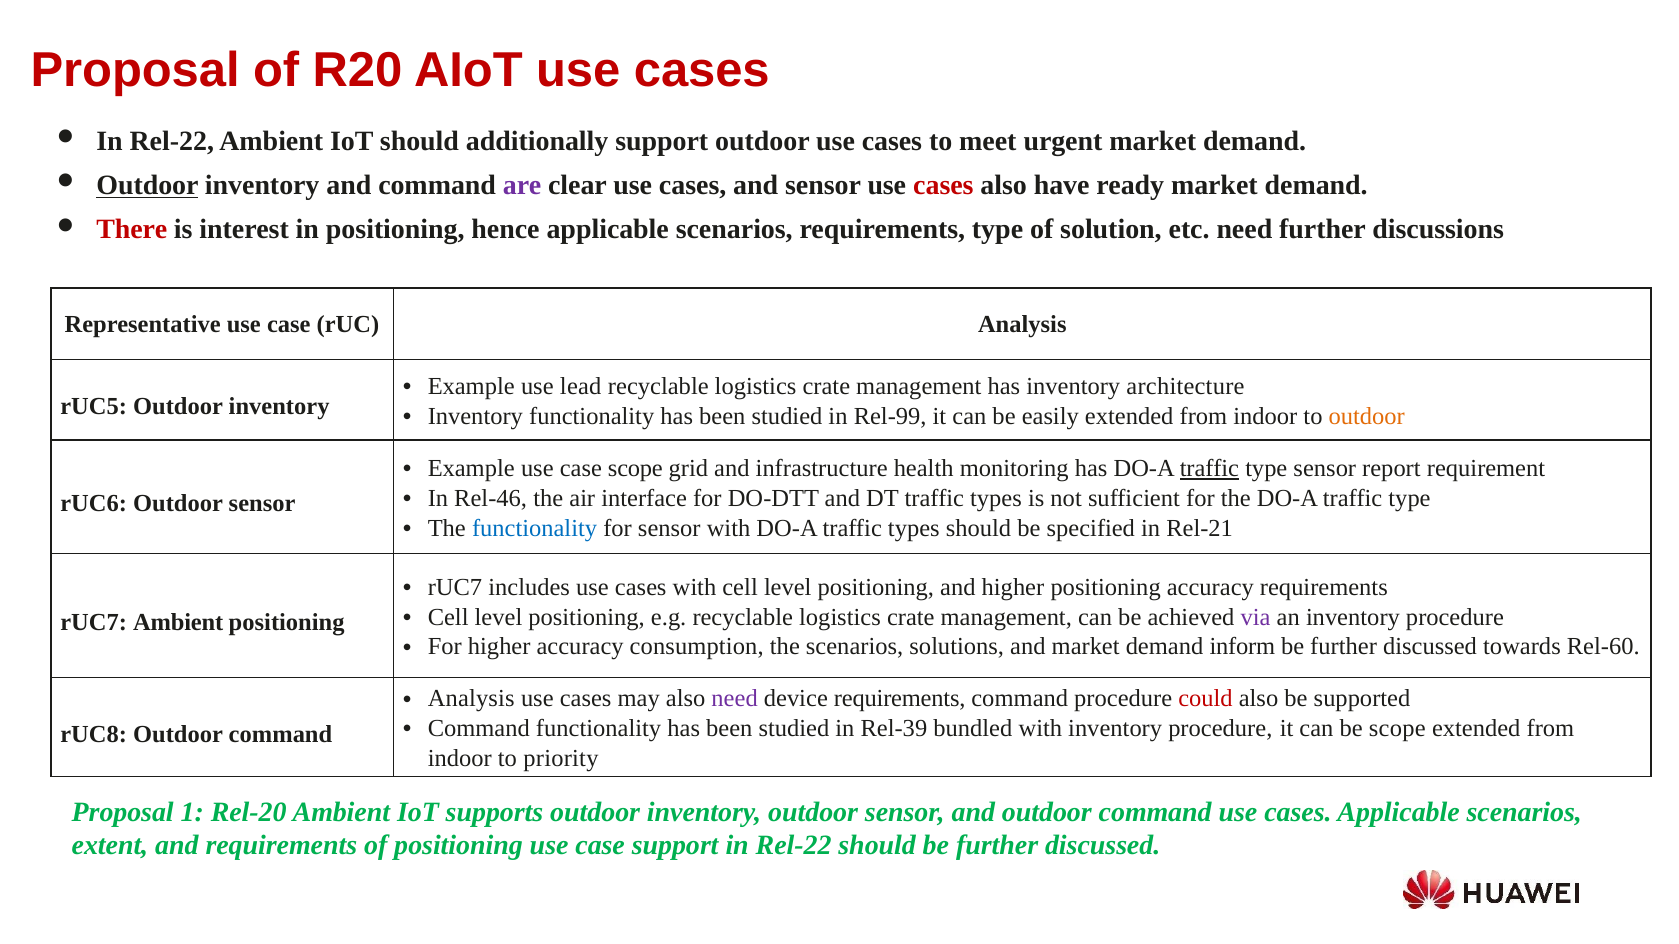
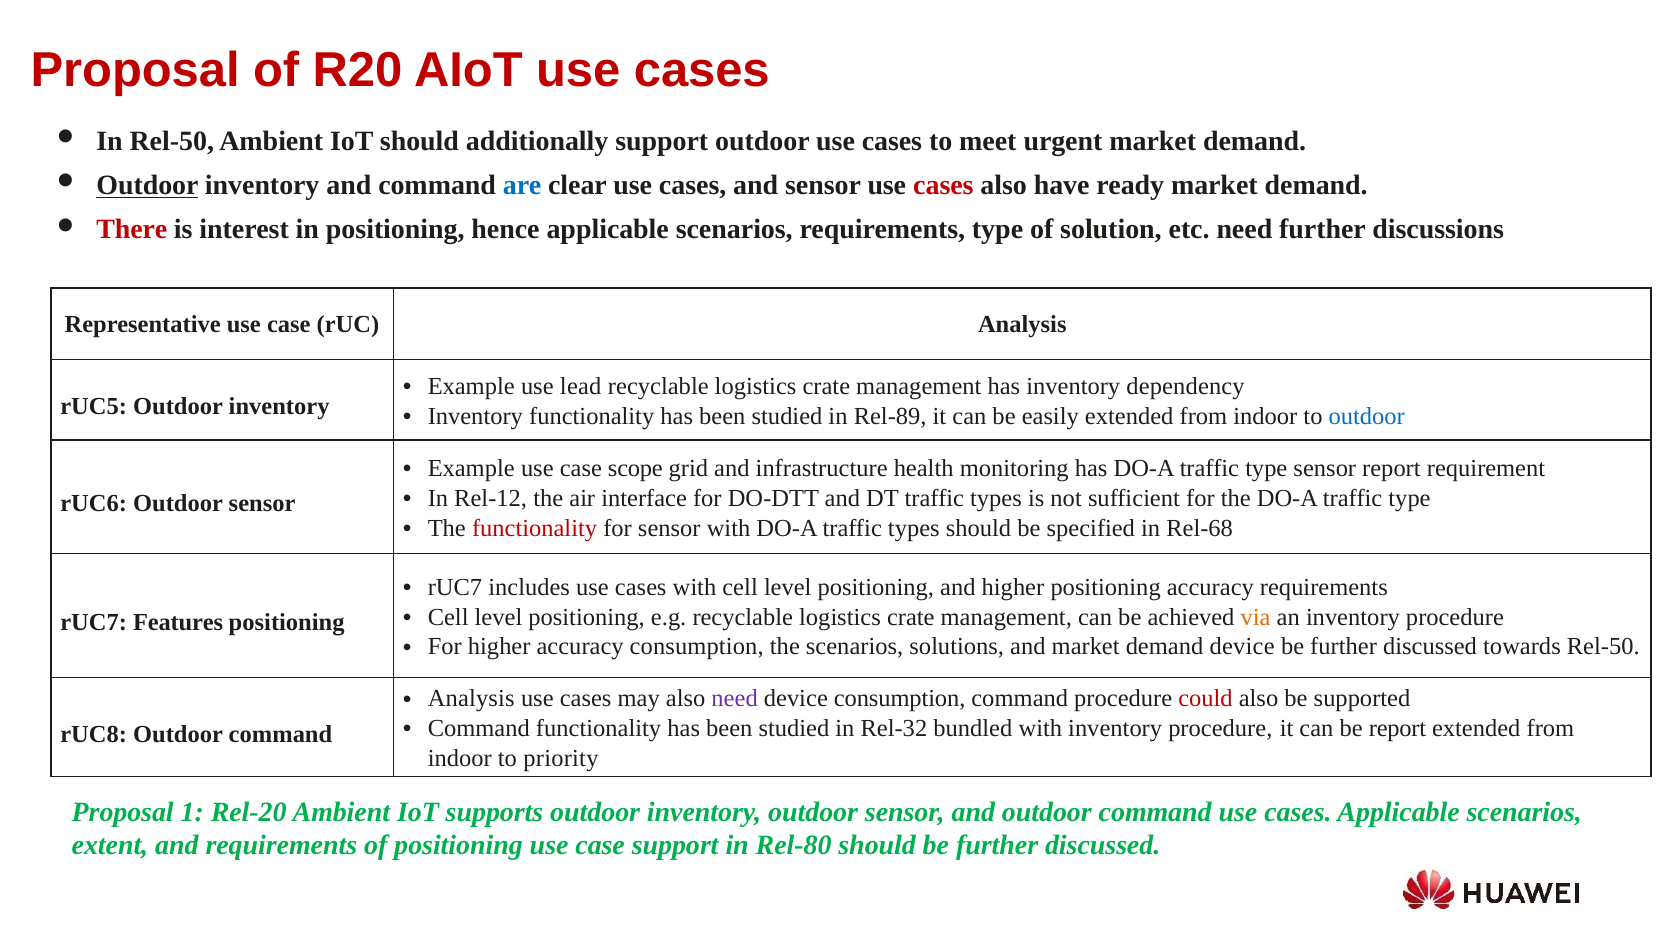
Rel-22: Rel-22 -> Rel-50 (172, 142)
are colour: purple -> blue (522, 186)
architecture: architecture -> dependency (1186, 386)
Rel-99: Rel-99 -> Rel-89 (890, 416)
outdoor colour: orange -> blue (1367, 416)
traffic underline: present -> none (1209, 469)
Rel-46: Rel-46 -> Rel-12 (491, 498)
functionality colour: blue -> red (535, 528)
Rel-21: Rel-21 -> Rel-68 (1200, 528)
via colour: purple -> orange (1256, 617)
rUC7 Ambient: Ambient -> Features (178, 623)
demand inform: inform -> device (1242, 647)
towards Rel-60: Rel-60 -> Rel-50 (1603, 647)
device requirements: requirements -> consumption (900, 699)
Rel-39: Rel-39 -> Rel-32 (894, 729)
be scope: scope -> report (1398, 729)
support in Rel-22: Rel-22 -> Rel-80 (794, 846)
